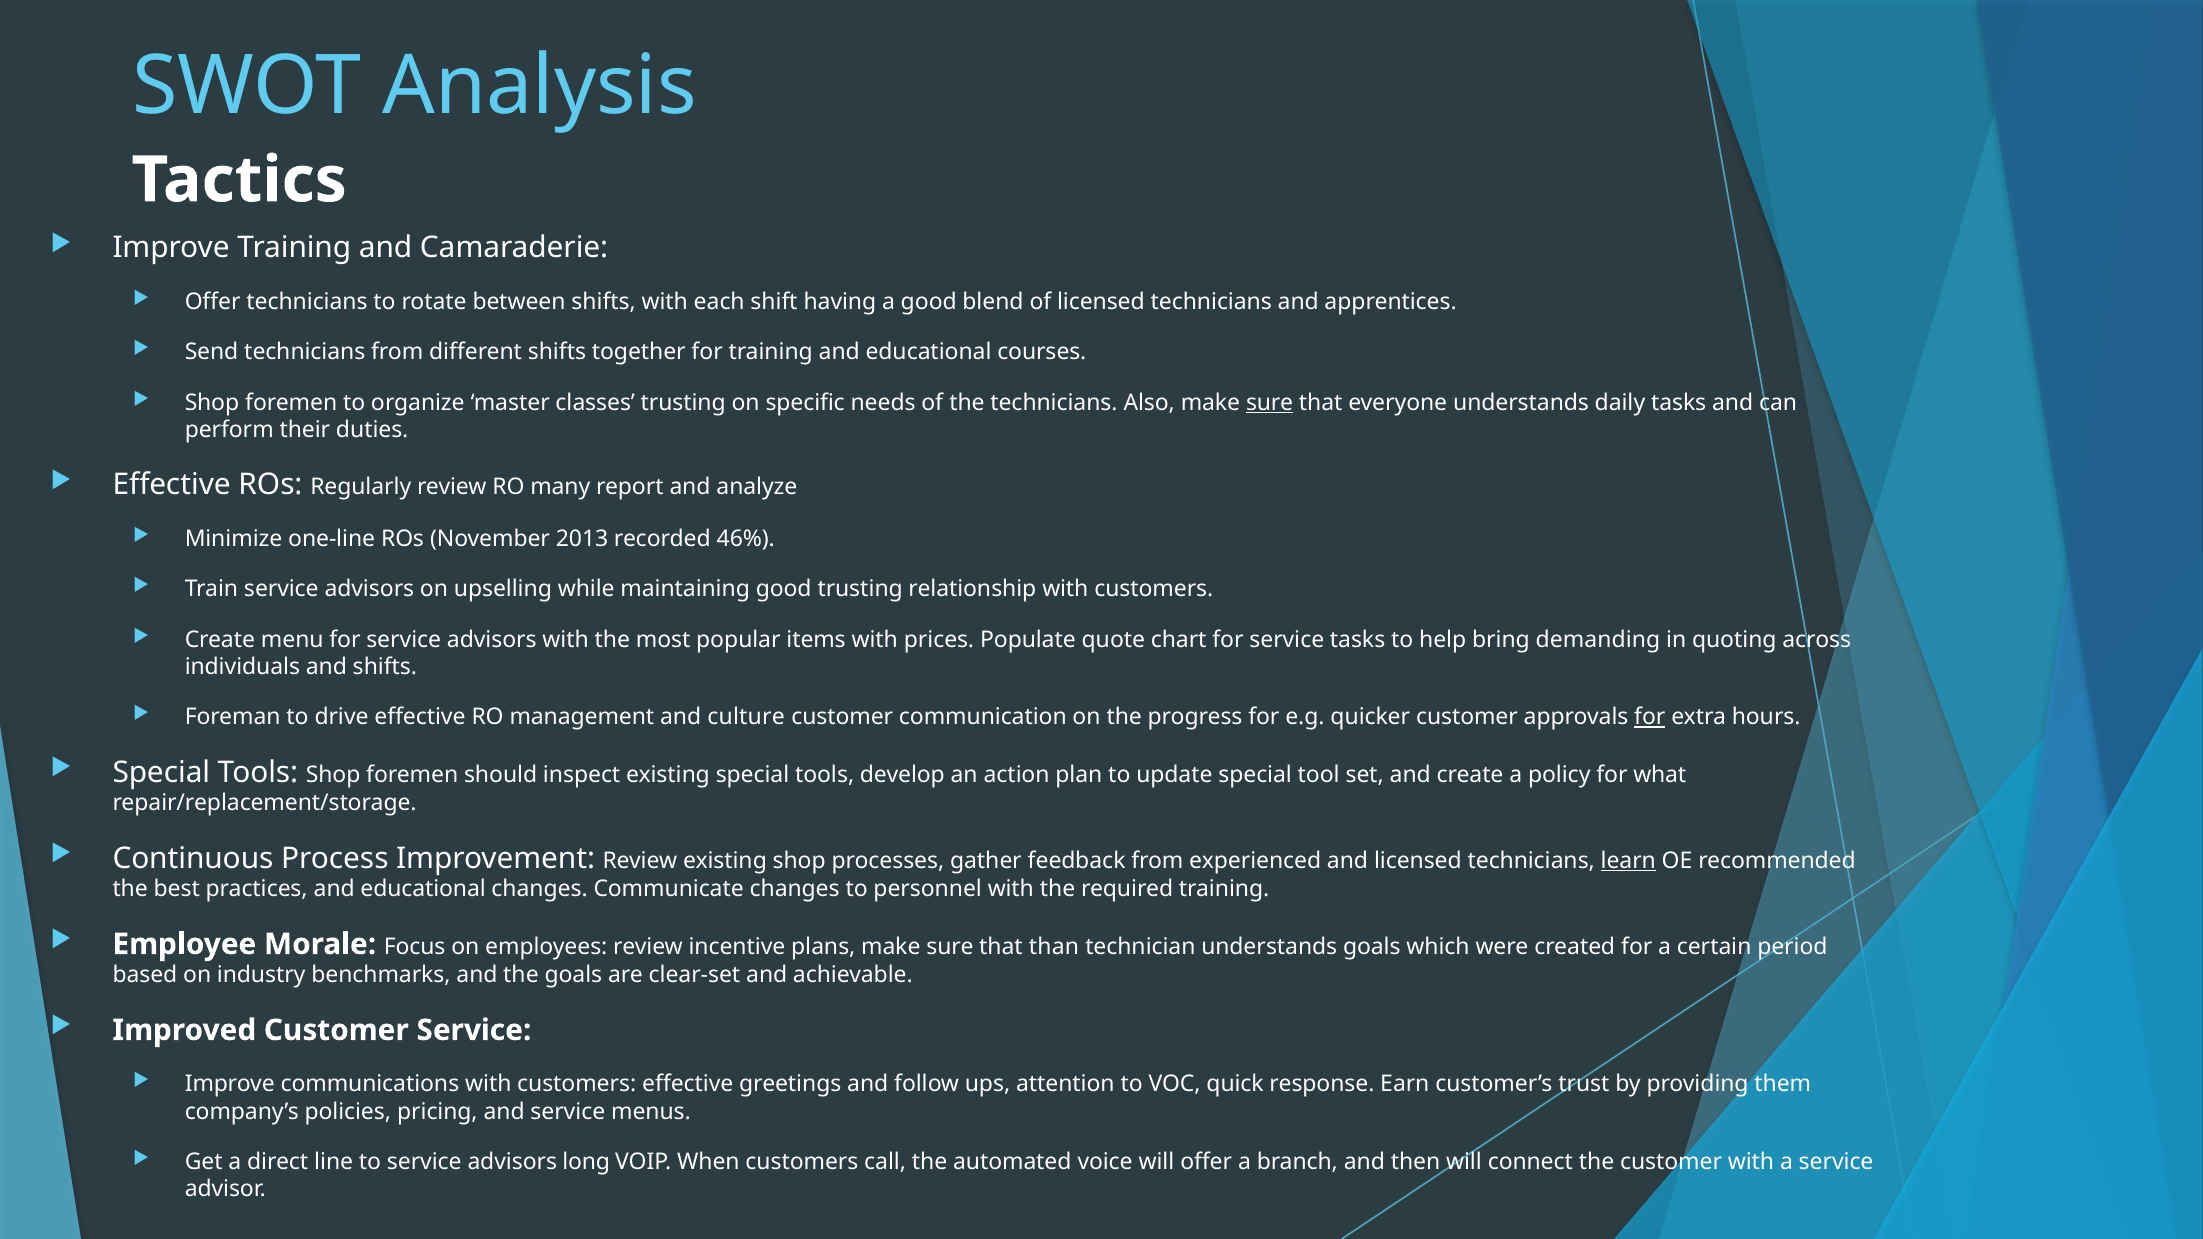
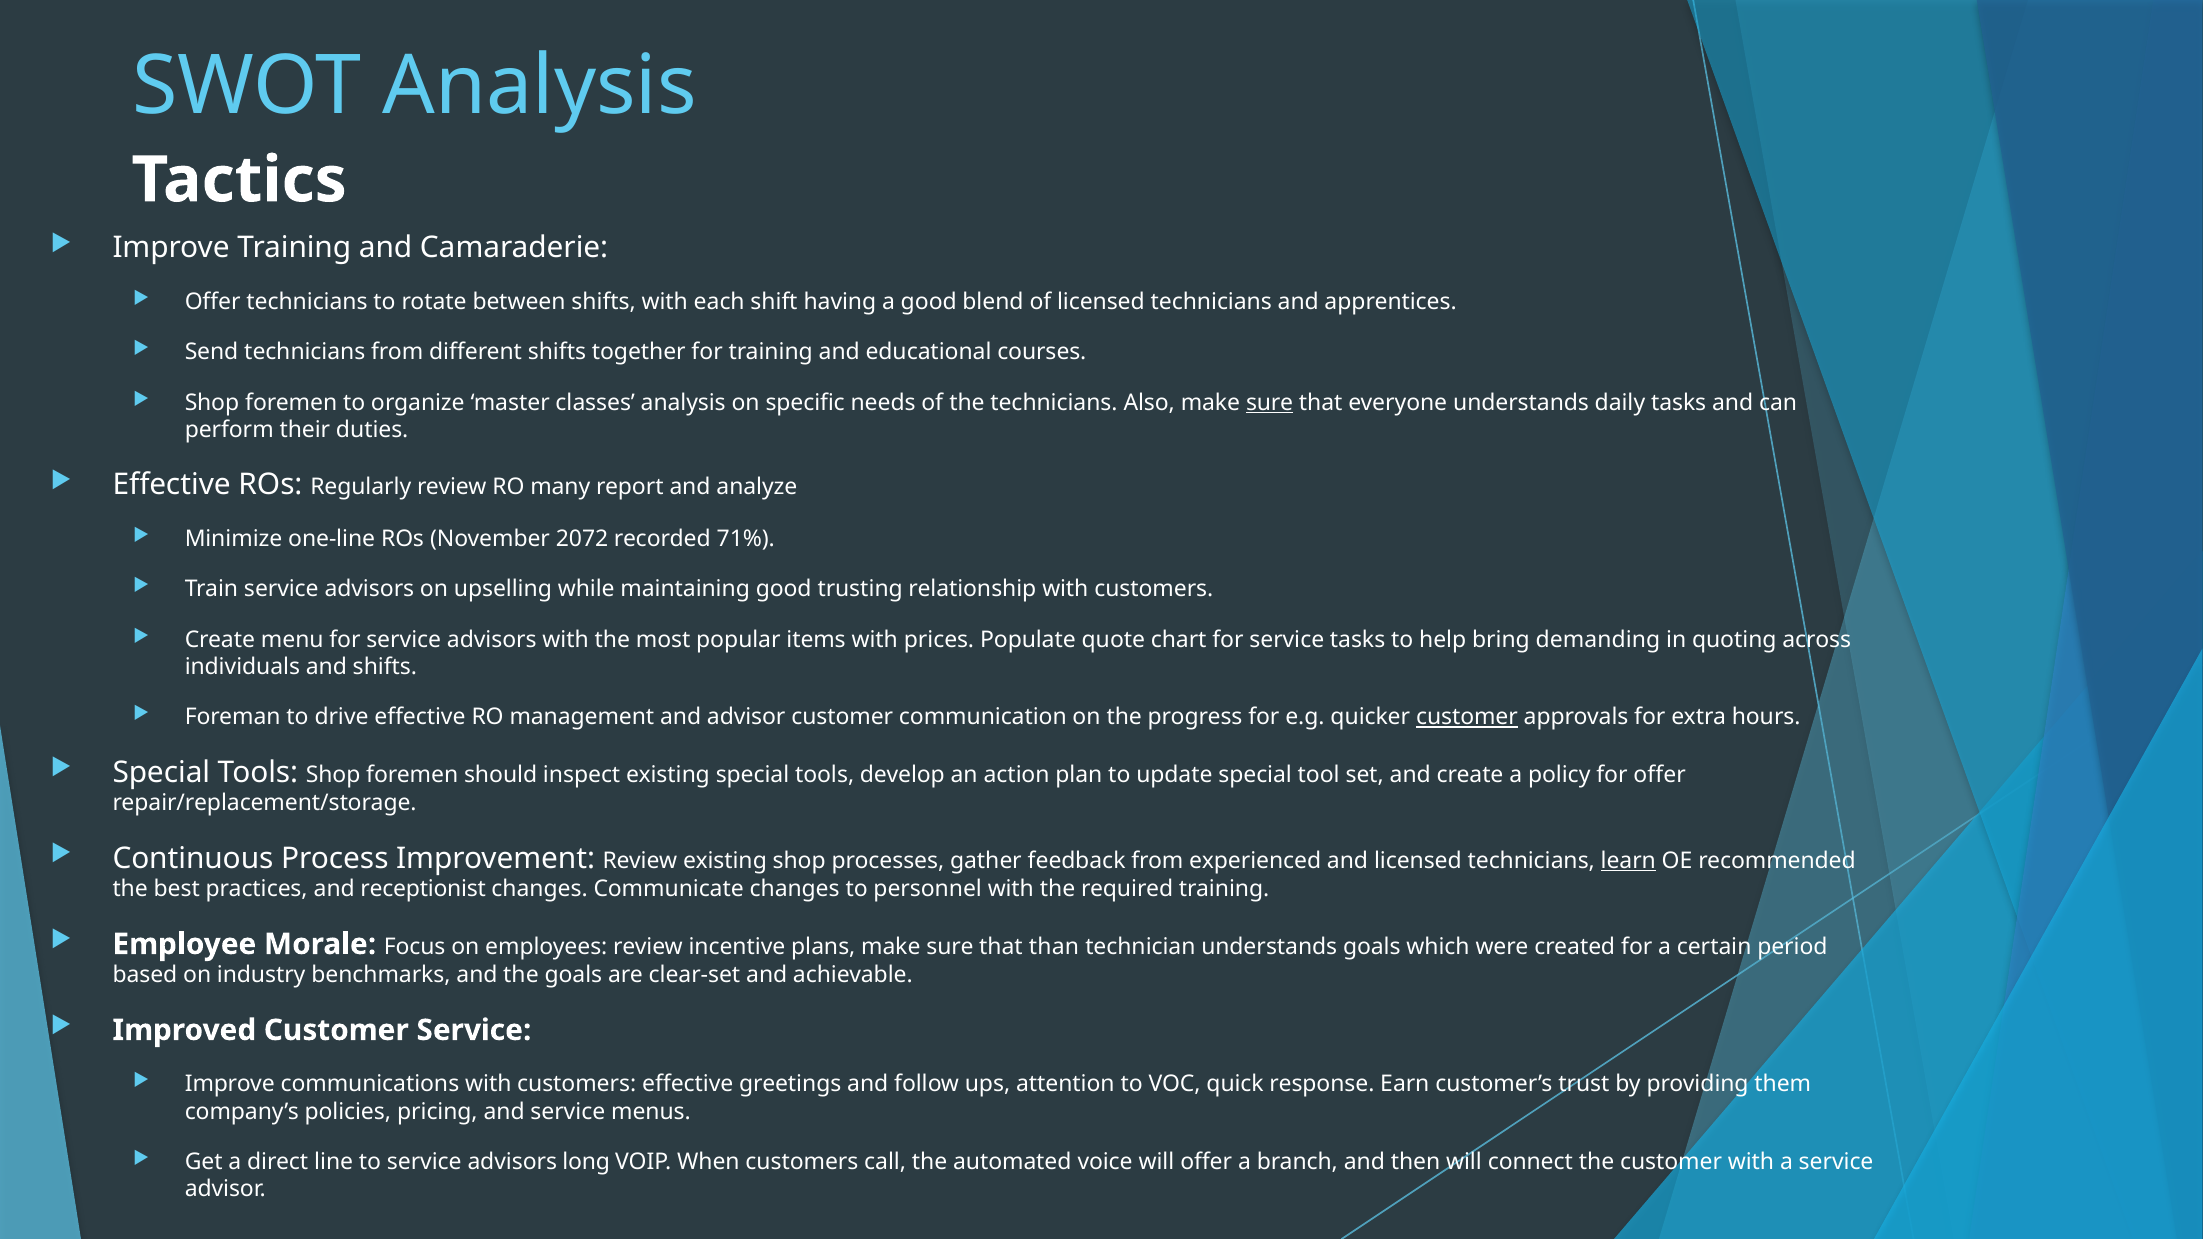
classes trusting: trusting -> analysis (683, 403)
2013: 2013 -> 2072 (582, 539)
46%: 46% -> 71% (746, 539)
and culture: culture -> advisor (746, 717)
customer underline: none -> present (1467, 717)
for underline: present -> none (1650, 717)
for what: what -> offer (1660, 775)
practices and educational: educational -> receptionist (423, 889)
